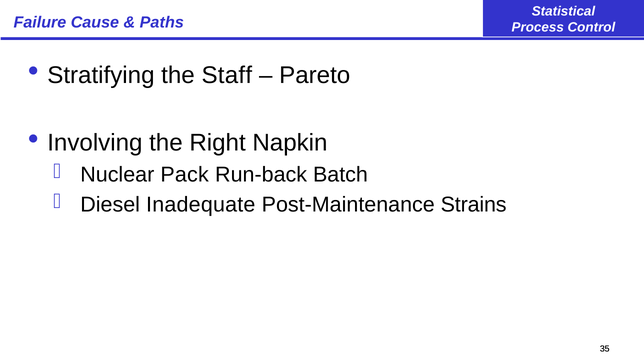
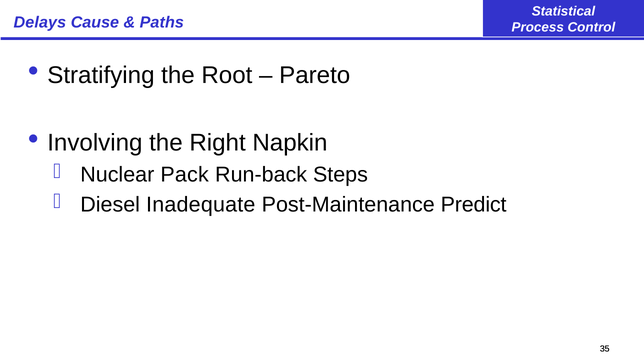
Failure: Failure -> Delays (40, 23)
Staff: Staff -> Root (227, 75)
Batch: Batch -> Steps (340, 175)
Strains: Strains -> Predict (474, 205)
